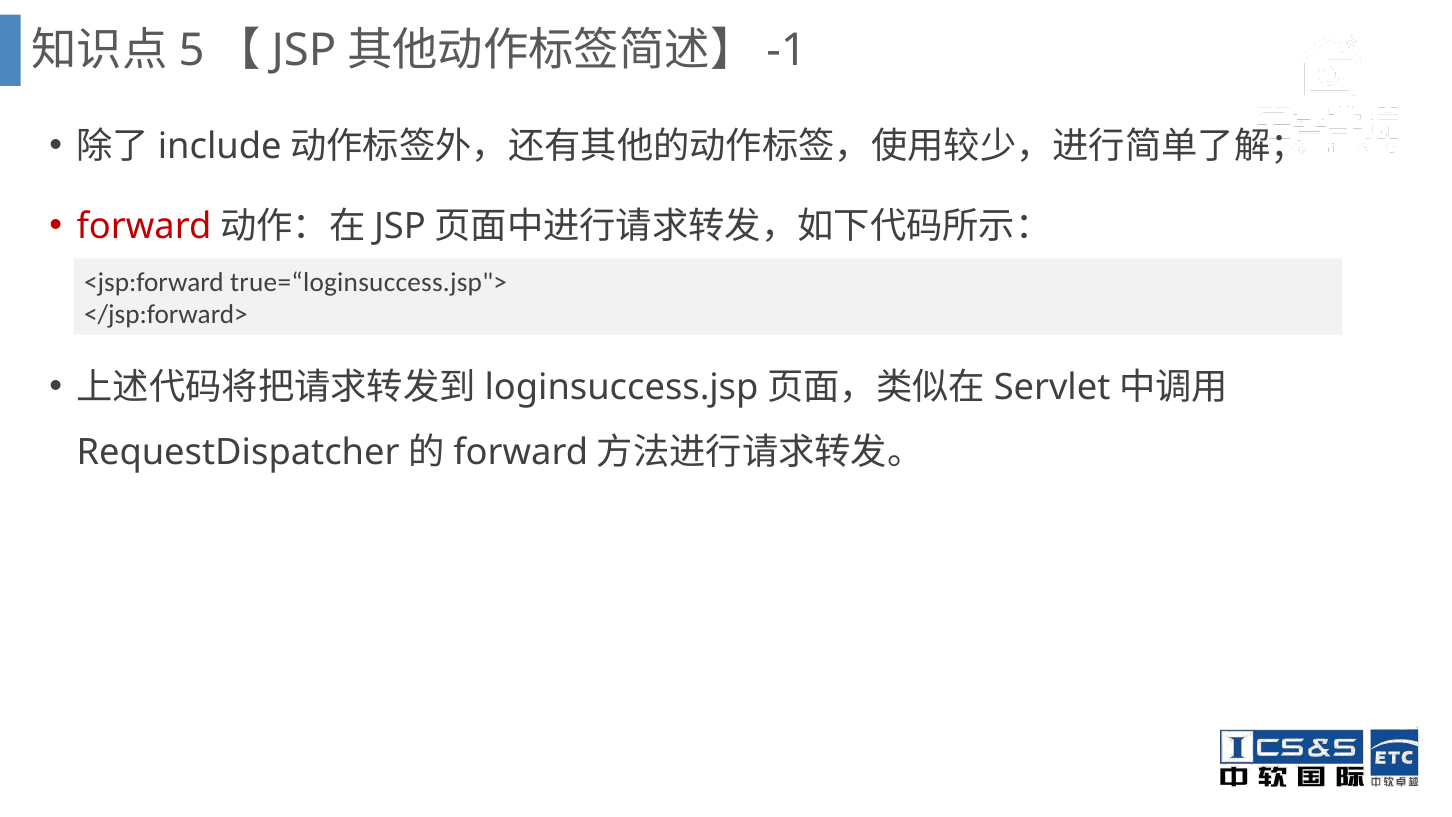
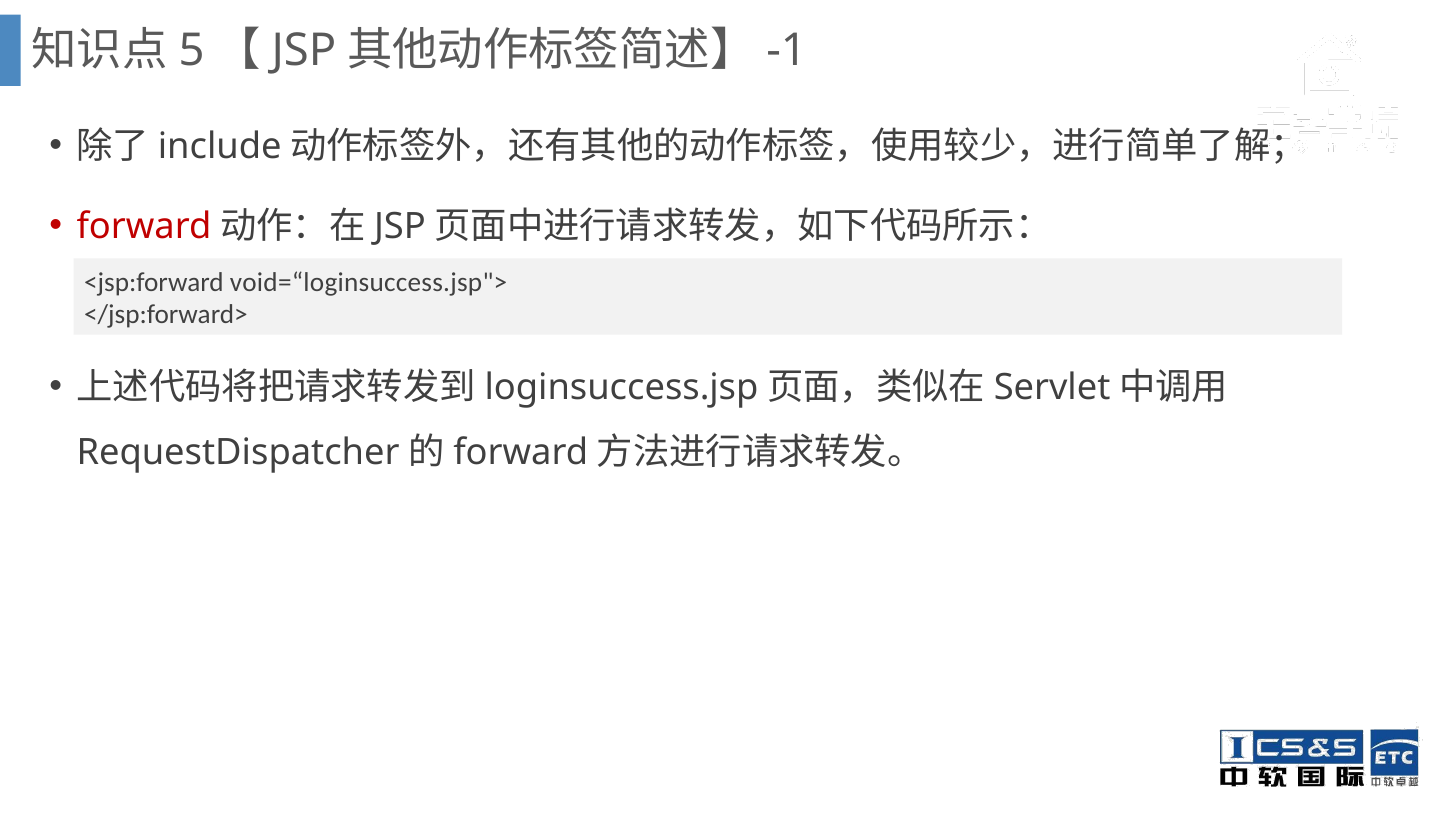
true=“loginsuccess.jsp">: true=“loginsuccess.jsp"> -> void=“loginsuccess.jsp"> (369, 282)
